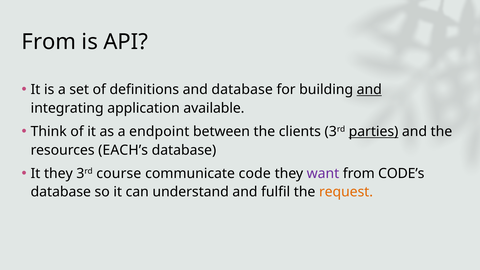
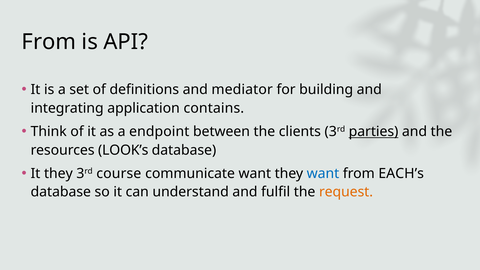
and database: database -> mediator (242, 90)
and underline: present -> none (369, 90)
available: available -> contains (214, 108)
EACH’s: EACH’s -> LOOK’s (123, 150)
communicate code: code -> want (255, 174)
want colour: purple -> blue (323, 174)
CODE’s: CODE’s -> EACH’s (401, 174)
